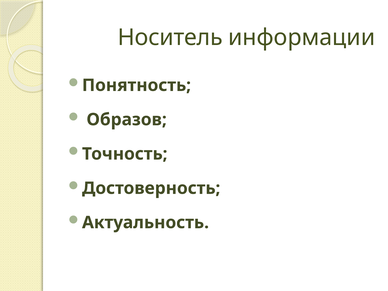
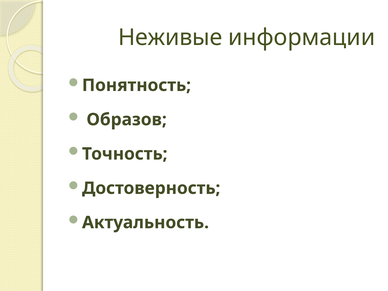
Носитель: Носитель -> Неживые (170, 38)
